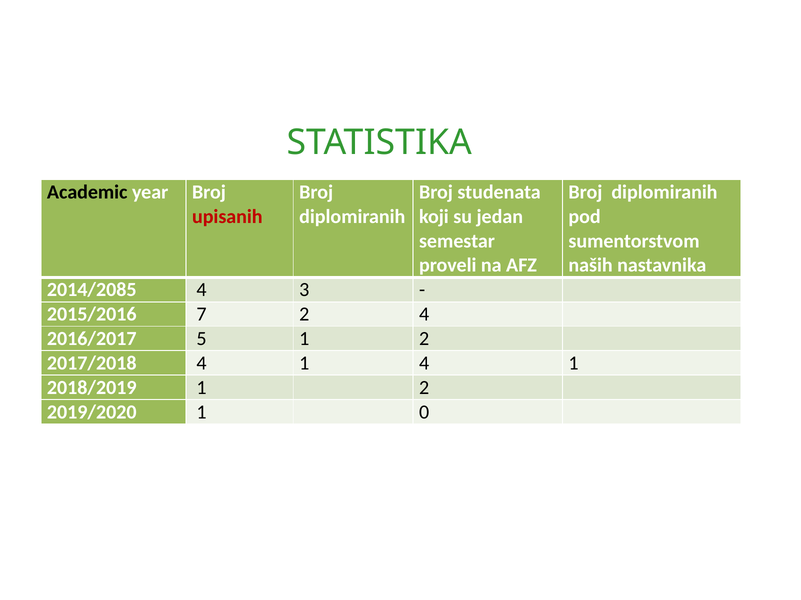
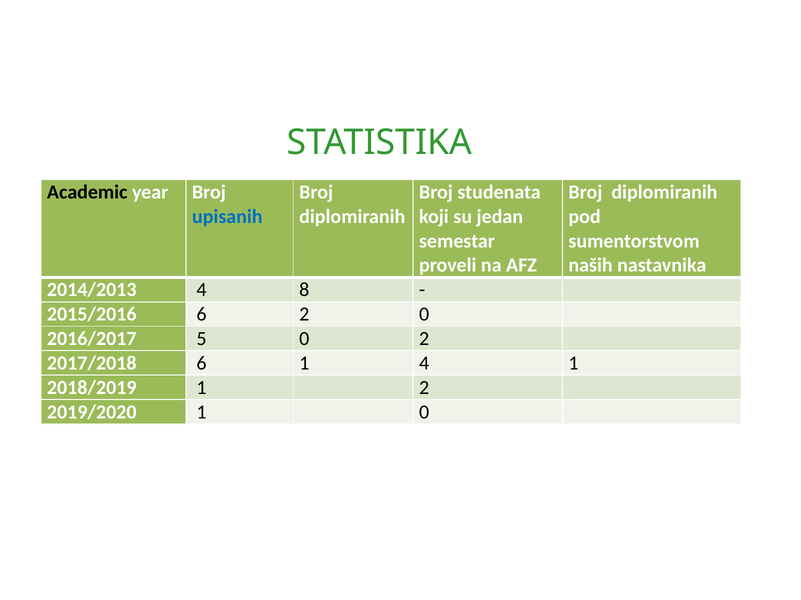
upisanih colour: red -> blue (227, 217)
2014/2085: 2014/2085 -> 2014/2013 (92, 290)
3: 3 -> 8 (304, 290)
2015/2016 7: 7 -> 6 (202, 315)
2 4: 4 -> 0 (424, 315)
5 1: 1 -> 0 (304, 339)
2017/2018 4: 4 -> 6 (202, 364)
